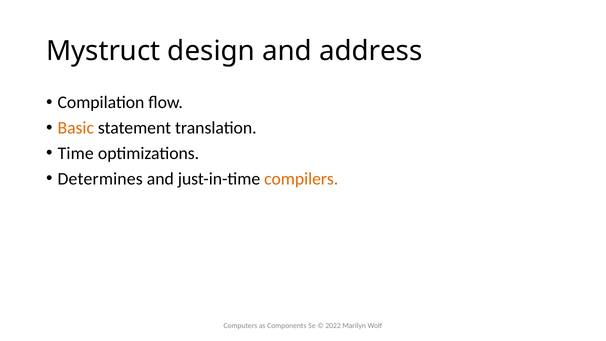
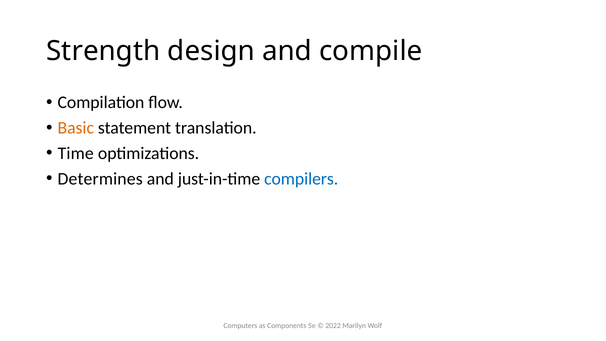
Mystruct: Mystruct -> Strength (103, 51)
address: address -> compile (371, 51)
compilers colour: orange -> blue (301, 179)
